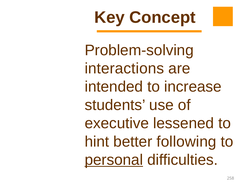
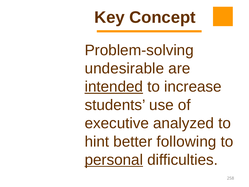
interactions: interactions -> undesirable (124, 68)
intended underline: none -> present (114, 87)
lessened: lessened -> analyzed (184, 123)
